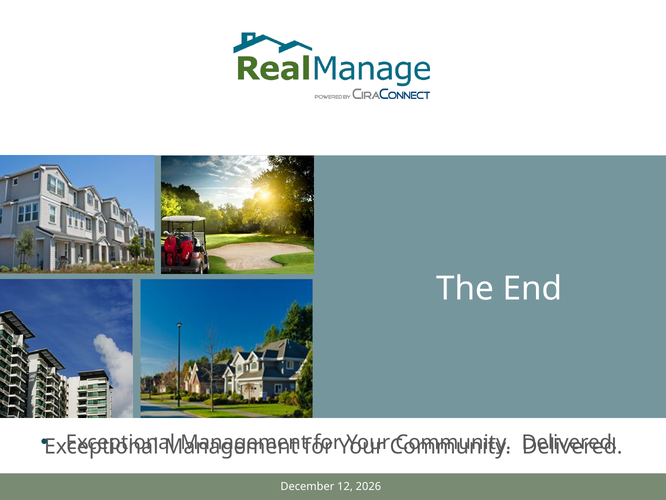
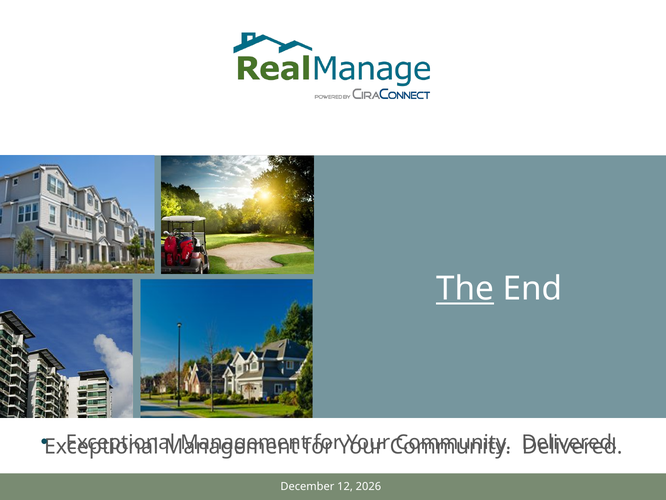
The underline: none -> present (465, 289)
